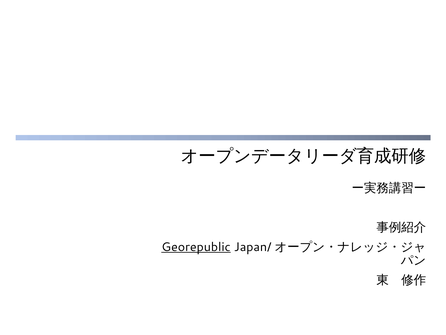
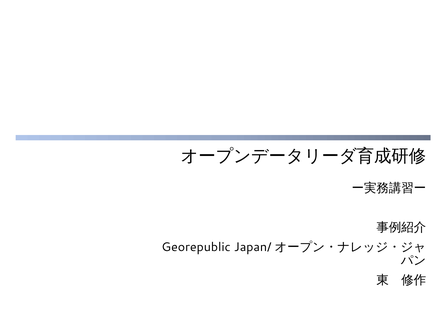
Georepublic underline: present -> none (196, 247)
